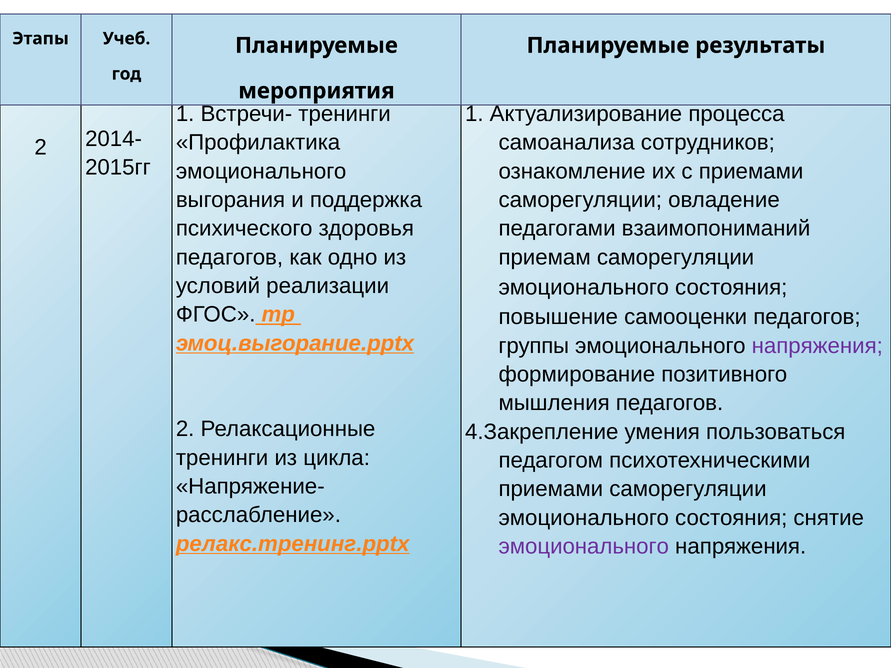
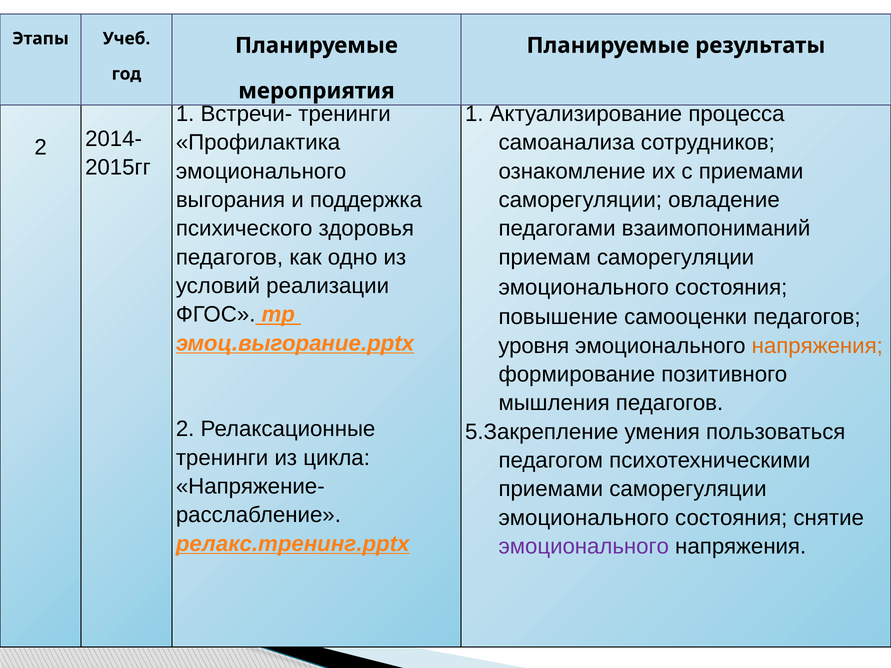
группы: группы -> уровня (534, 346)
напряжения colour: purple -> orange (817, 346)
4.Закрепление: 4.Закрепление -> 5.Закрепление (542, 432)
